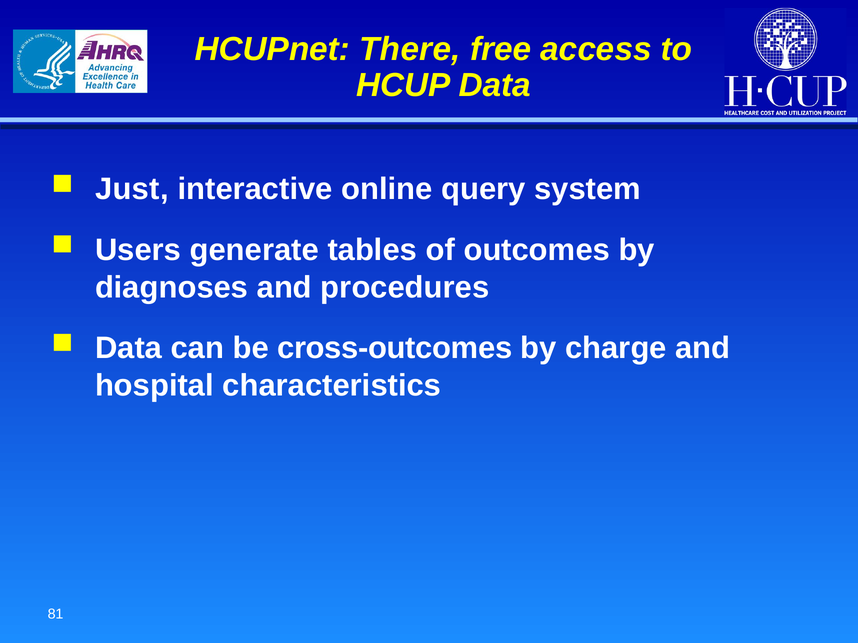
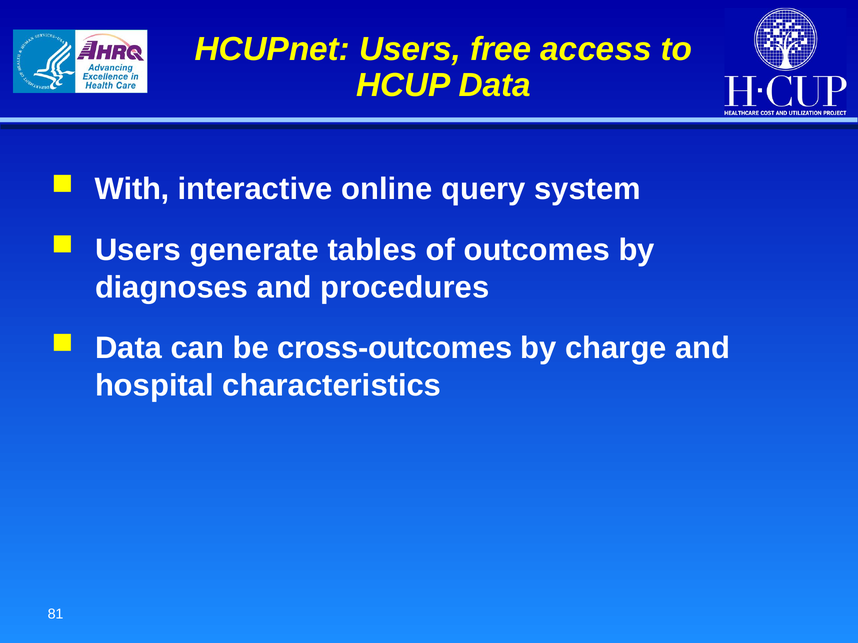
HCUPnet There: There -> Users (410, 49)
Just: Just -> With (132, 189)
